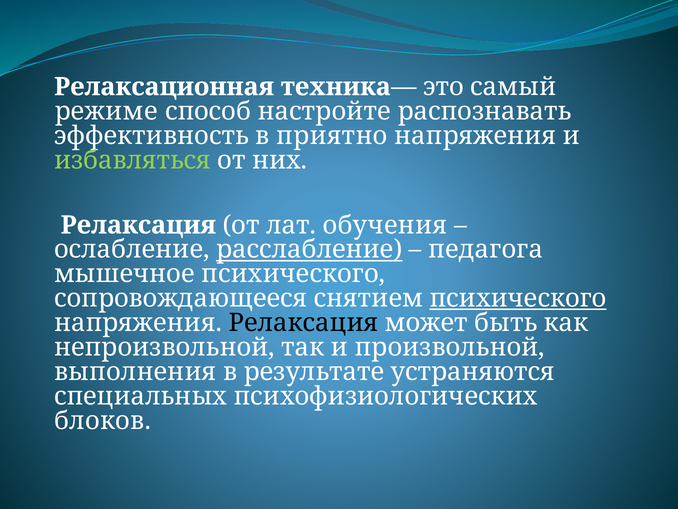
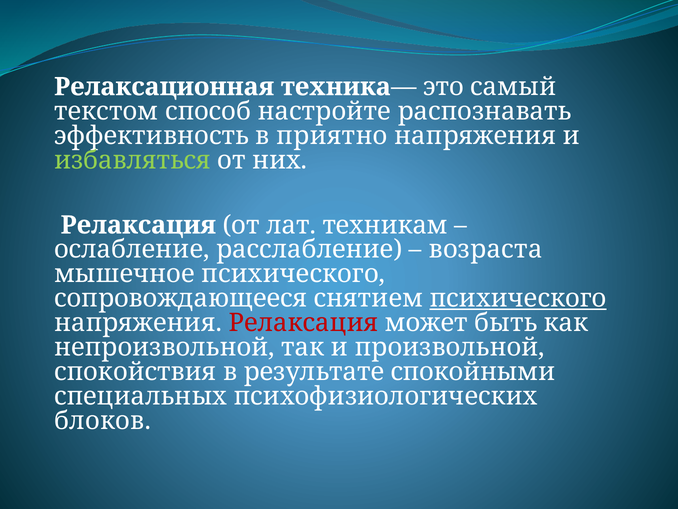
режиме: режиме -> текстом (106, 111)
обучения: обучения -> техникам (385, 225)
расслабление underline: present -> none (309, 249)
педагога: педагога -> возраста (486, 249)
Релаксация colour: black -> red (303, 323)
выполнения: выполнения -> спокойствия (135, 371)
устраняются: устраняются -> спокойными (473, 371)
